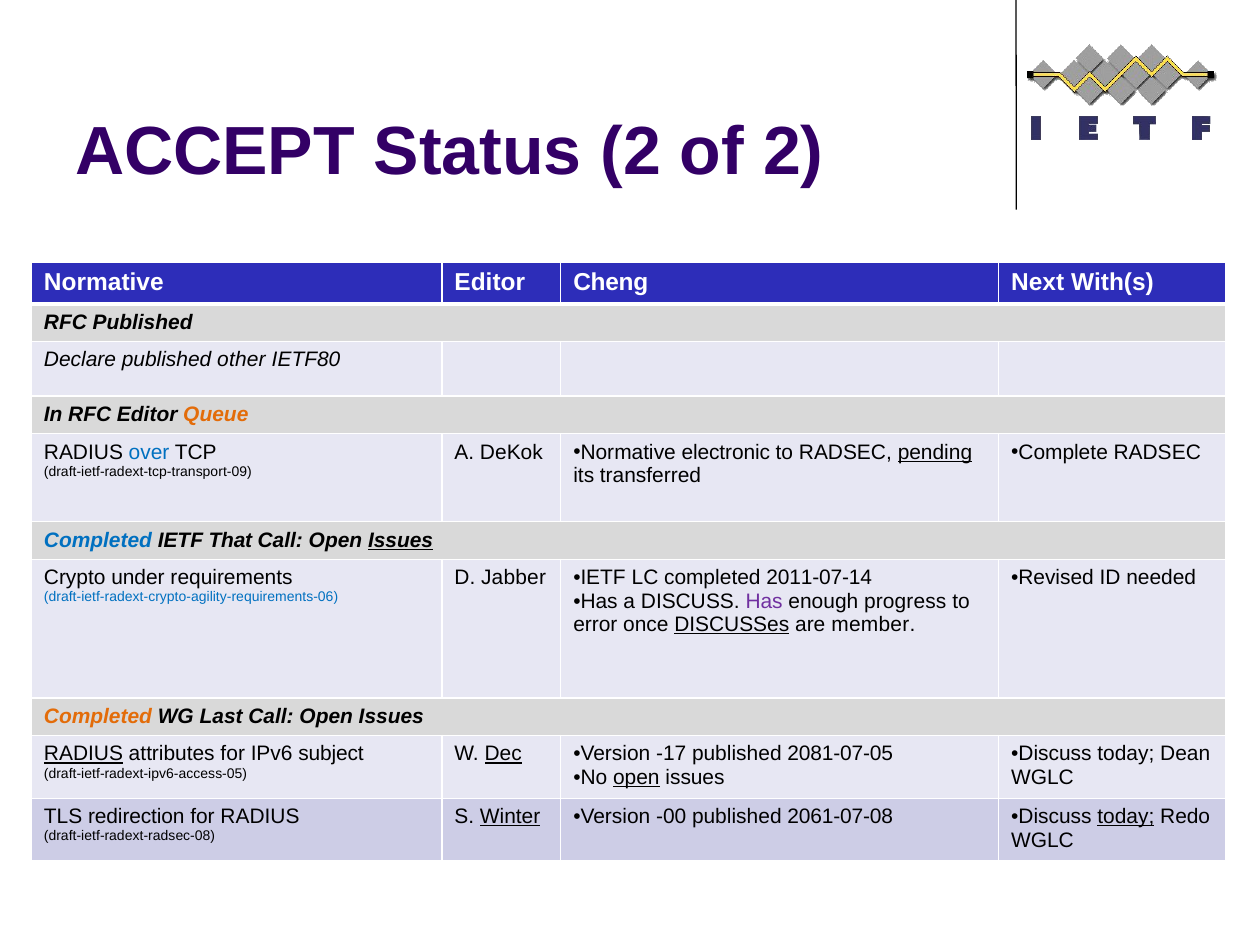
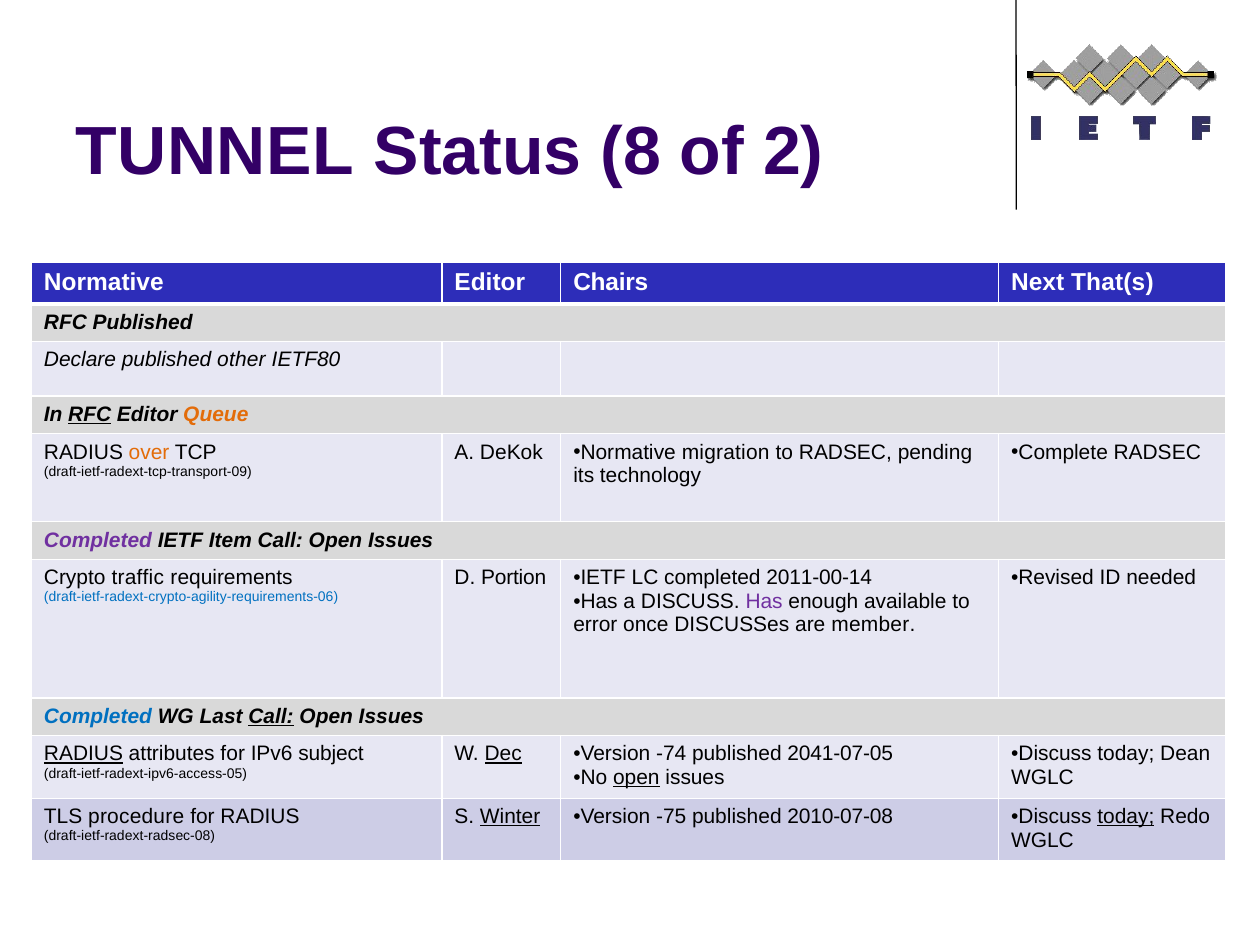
ACCEPT: ACCEPT -> TUNNEL (215, 152)
Status 2: 2 -> 8 (631, 152)
Cheng: Cheng -> Chairs (611, 282)
With(s: With(s -> That(s (1112, 282)
RFC underline: none -> present (90, 414)
over colour: blue -> orange (149, 452)
electronic: electronic -> migration (726, 452)
pending underline: present -> none (935, 452)
transferred: transferred -> technology (650, 476)
Completed colour: blue -> purple (98, 540)
That: That -> Item (230, 540)
Issues underline: present -> none (401, 540)
under: under -> traffic (138, 578)
Jabber: Jabber -> Portion (514, 578)
2011-07-14: 2011-07-14 -> 2011-00-14 (819, 578)
progress: progress -> available (905, 601)
DISCUSSes underline: present -> none (732, 625)
Completed colour: orange -> blue (98, 716)
Call underline: none -> present (271, 716)
-17: -17 -> -74 (671, 754)
2081-07-05: 2081-07-05 -> 2041-07-05 (840, 754)
redirection: redirection -> procedure (136, 817)
-00: -00 -> -75 (671, 817)
2061-07-08: 2061-07-08 -> 2010-07-08 (840, 817)
